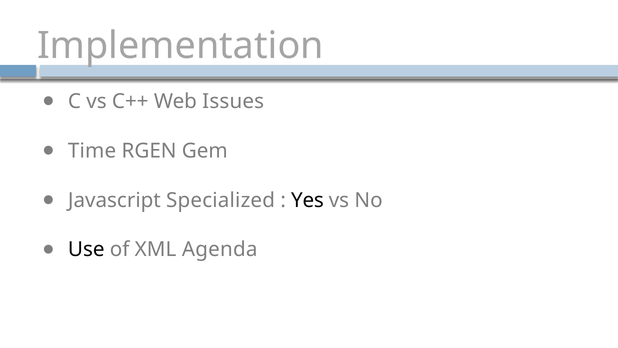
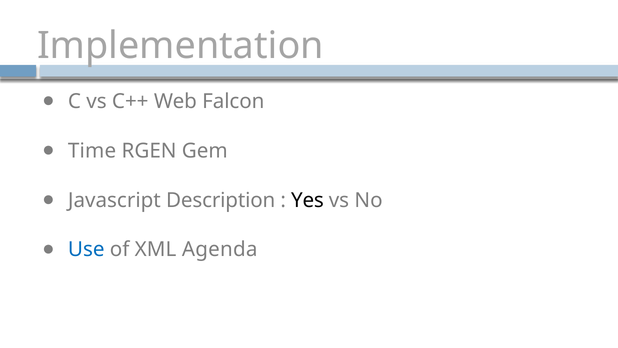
Issues: Issues -> Falcon (233, 101)
Specialized: Specialized -> Description (221, 200)
Use colour: black -> blue (86, 249)
